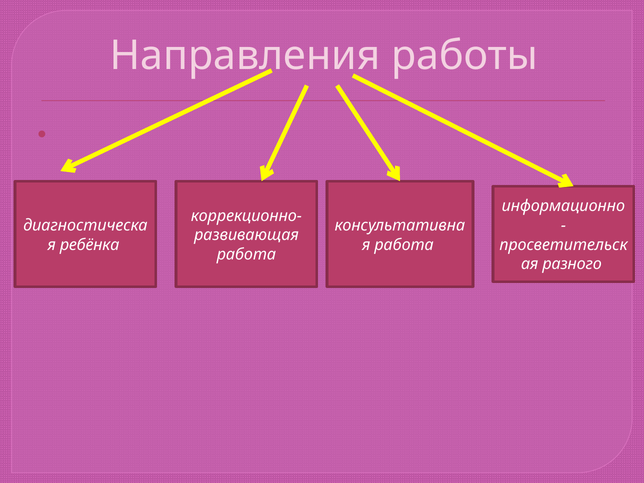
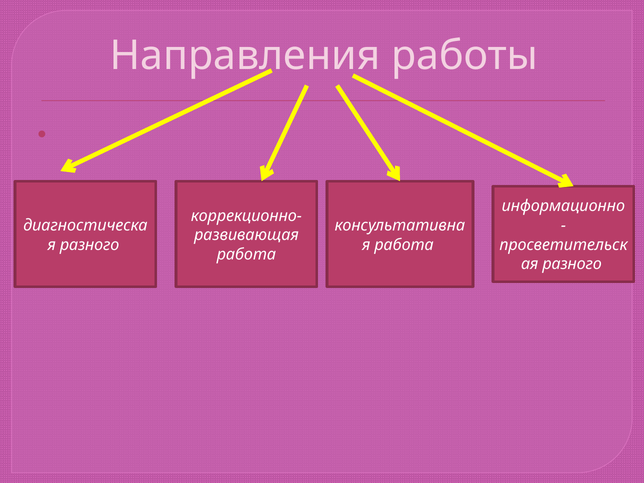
ребёнка: ребёнка -> разного (90, 245)
